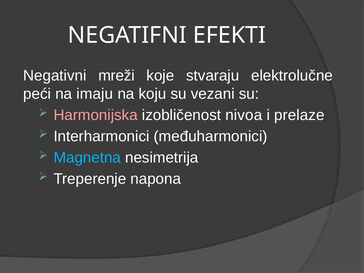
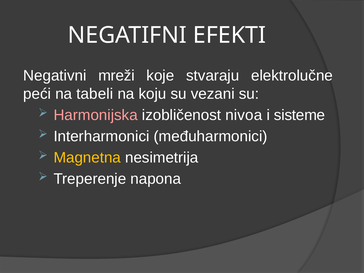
imaju: imaju -> tabeli (95, 94)
prelaze: prelaze -> sisteme (300, 115)
Magnetna colour: light blue -> yellow (87, 158)
